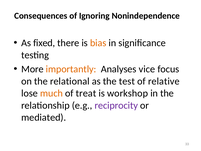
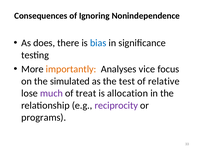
fixed: fixed -> does (44, 43)
bias colour: orange -> blue (98, 43)
relational: relational -> simulated (70, 81)
much colour: orange -> purple (51, 93)
workshop: workshop -> allocation (128, 93)
mediated: mediated -> programs (44, 117)
